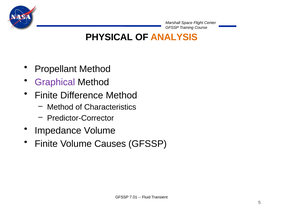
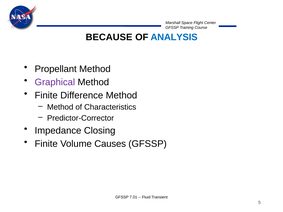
PHYSICAL: PHYSICAL -> BECAUSE (109, 37)
ANALYSIS colour: orange -> blue (174, 37)
Impedance Volume: Volume -> Closing (100, 131)
